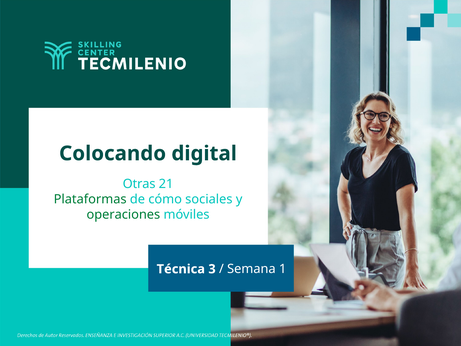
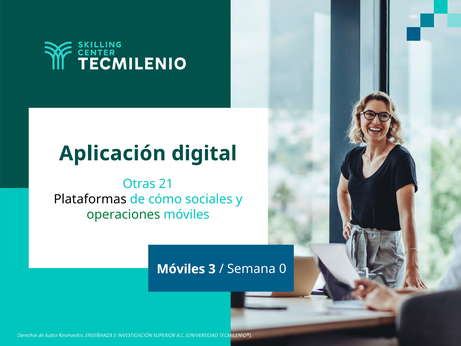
Colocando: Colocando -> Aplicación (112, 153)
Plataformas colour: green -> black (90, 199)
Técnica: Técnica -> Móviles (181, 269)
1: 1 -> 0 (283, 269)
